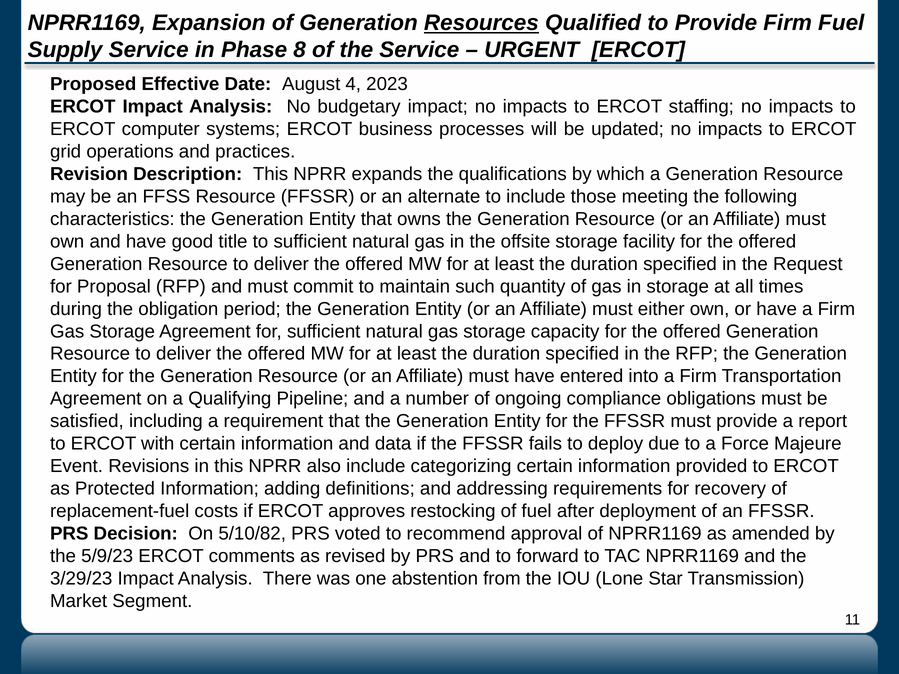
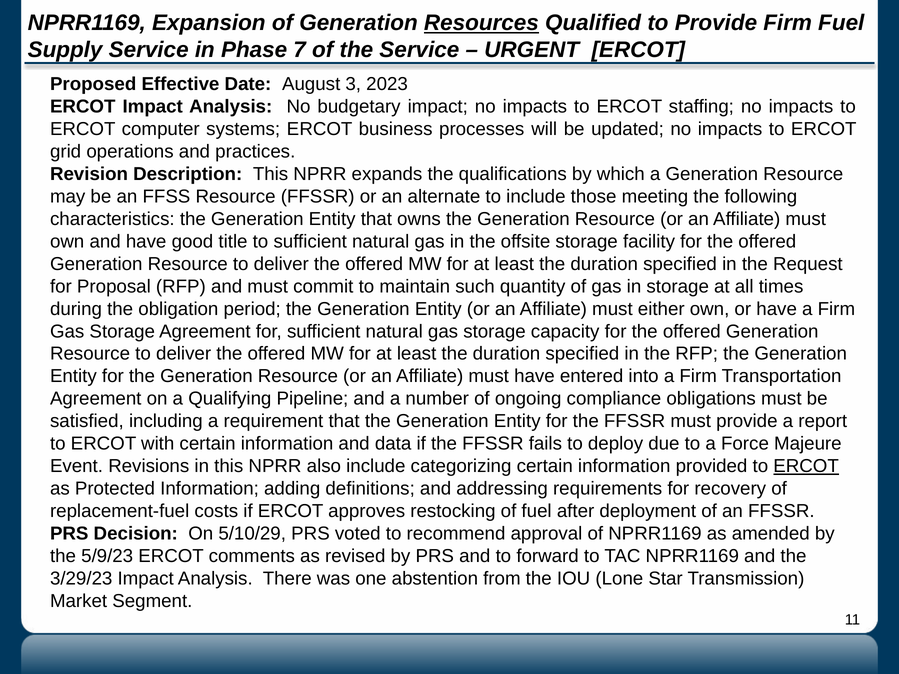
8: 8 -> 7 (300, 50)
4: 4 -> 3 (353, 84)
ERCOT underline: none -> present (806, 466)
5/10/82: 5/10/82 -> 5/10/29 (252, 534)
